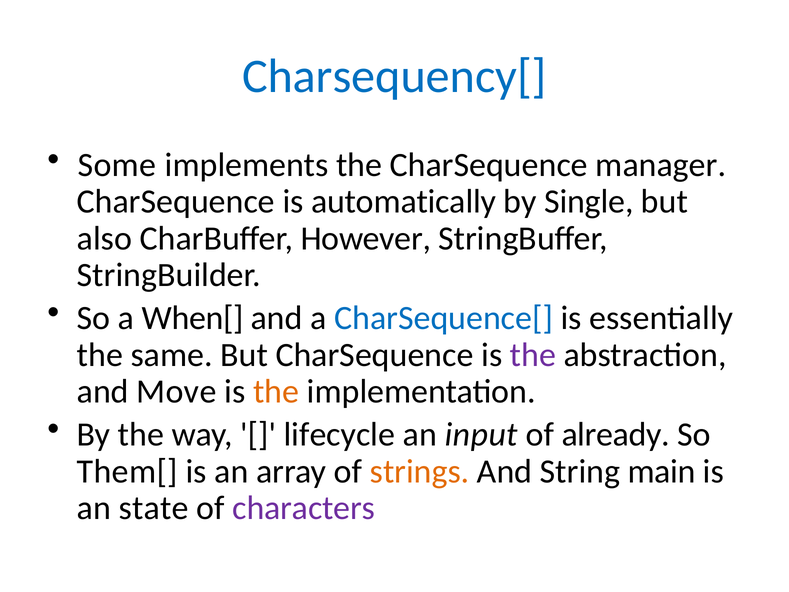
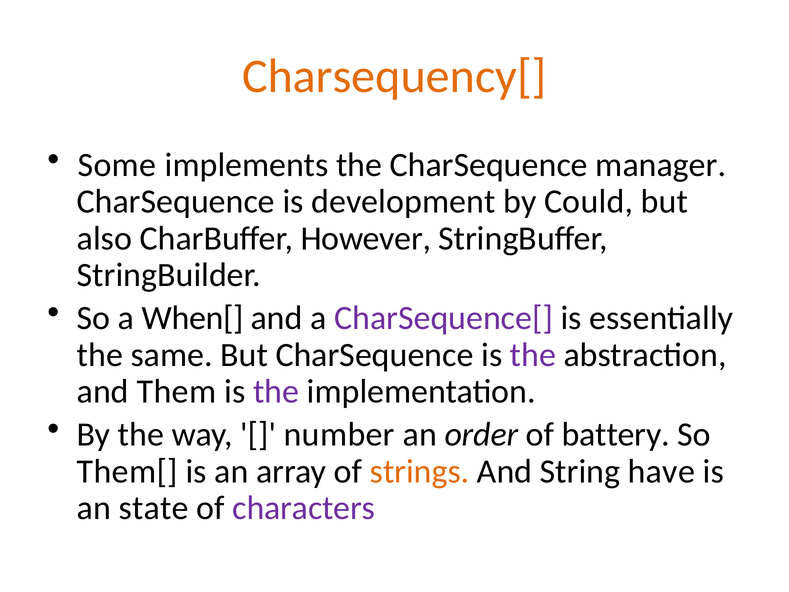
Charsequency[ colour: blue -> orange (394, 76)
automatically: automatically -> development (403, 202)
Single: Single -> Could (589, 202)
CharSequence[ colour: blue -> purple (444, 318)
Move: Move -> Them (176, 391)
the colour: orange -> purple (276, 391)
lifecycle: lifecycle -> number (339, 434)
input: input -> order (482, 434)
already: already -> battery (616, 434)
main: main -> have (661, 471)
